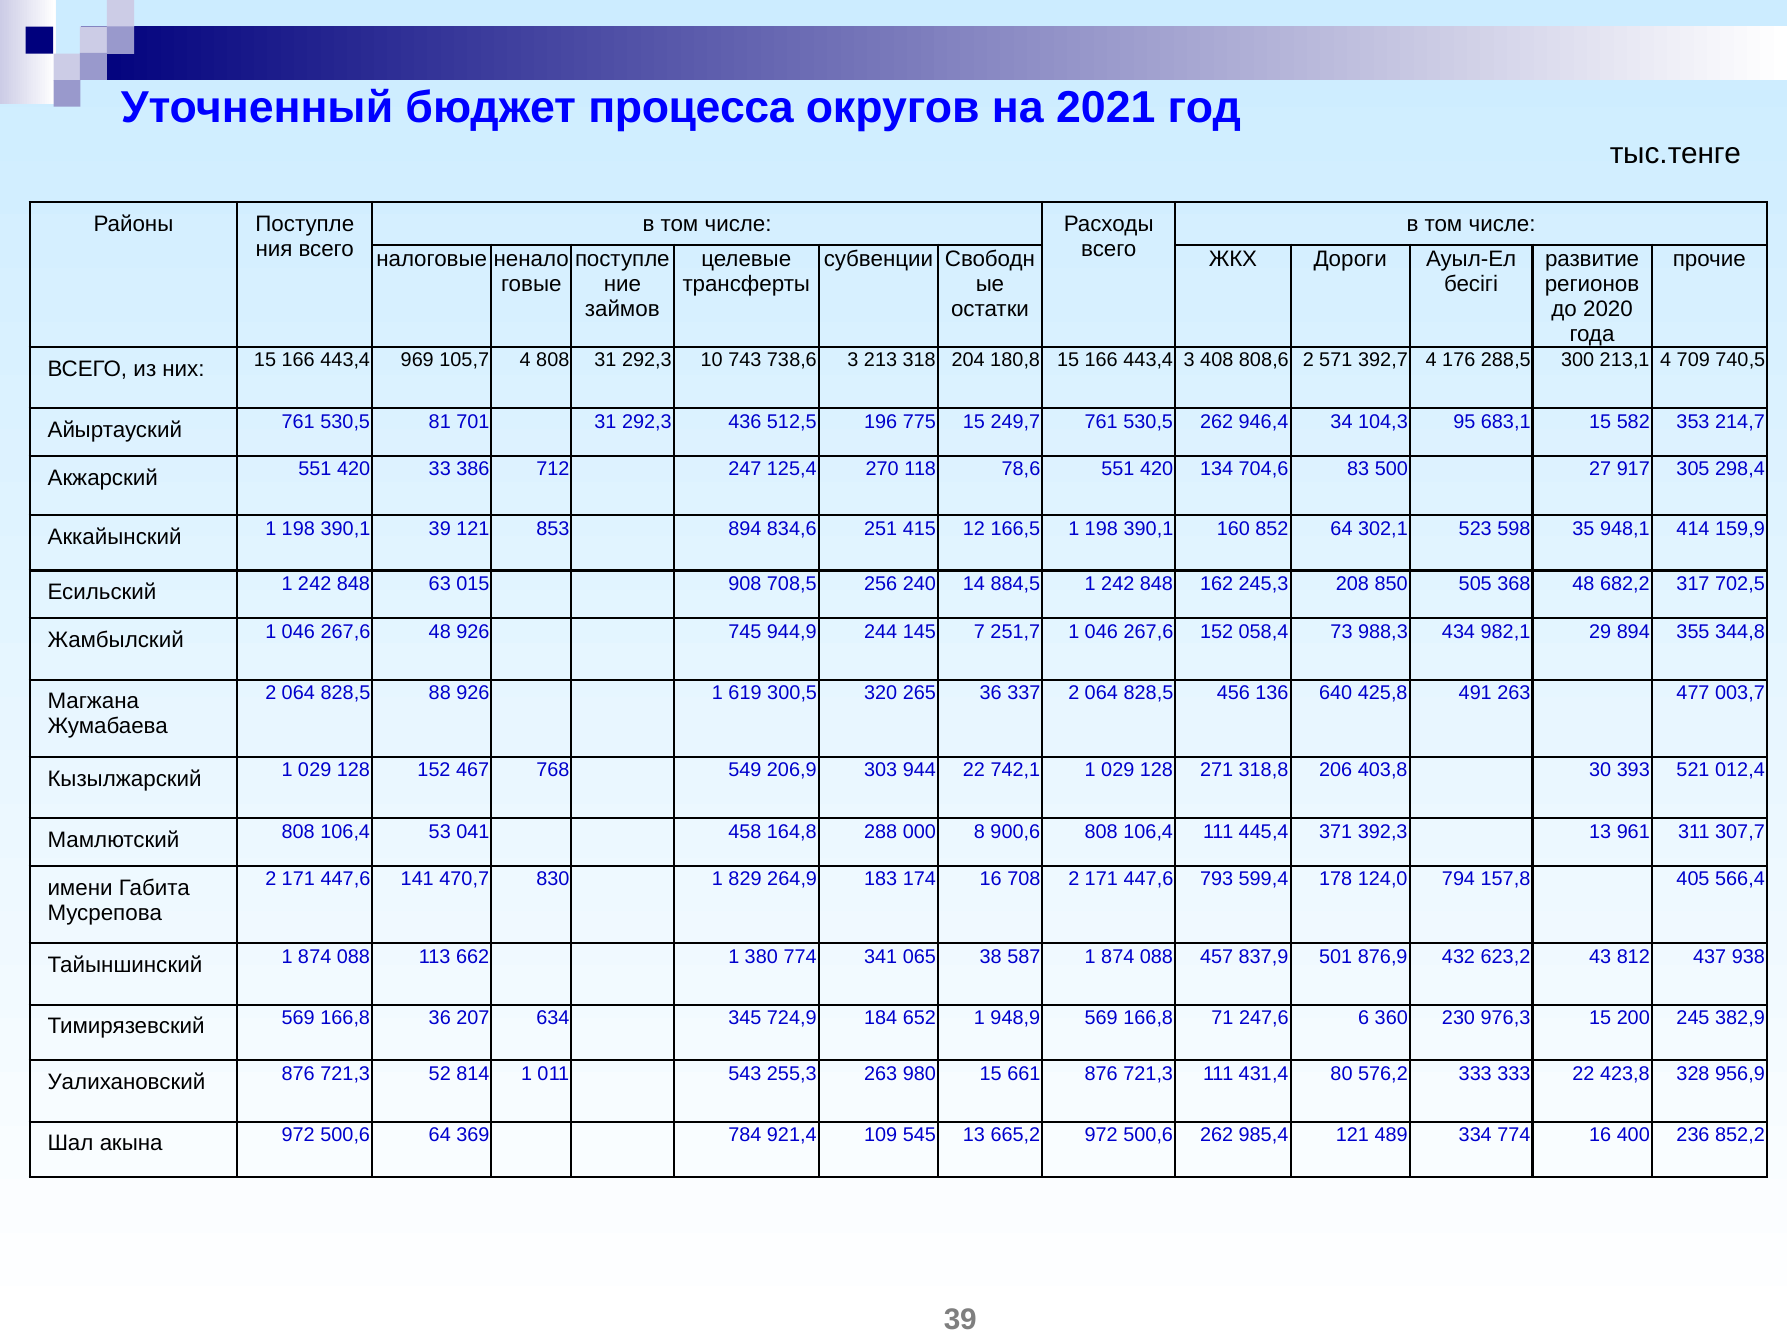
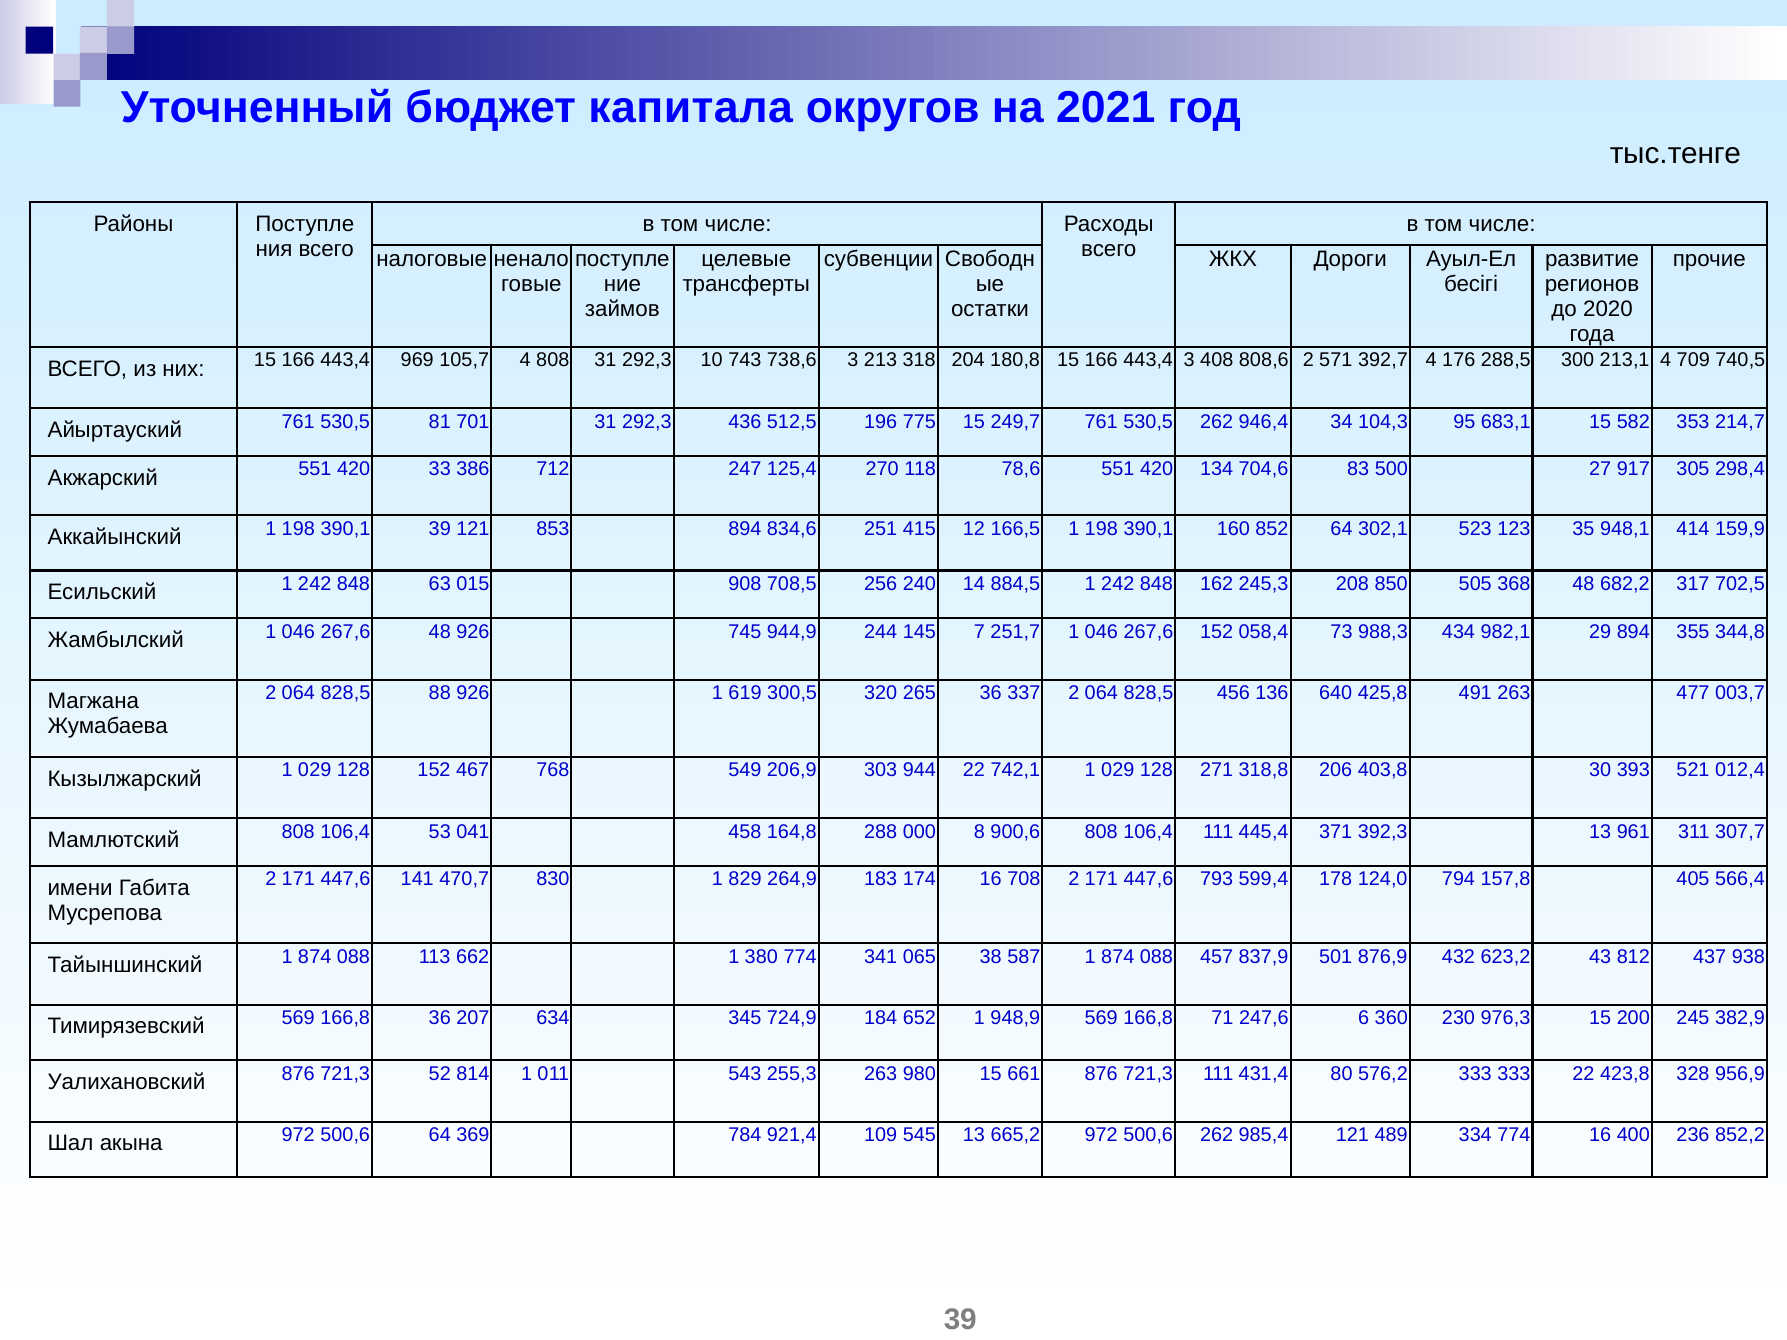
процесса: процесса -> капитала (691, 107)
598: 598 -> 123 (1514, 529)
